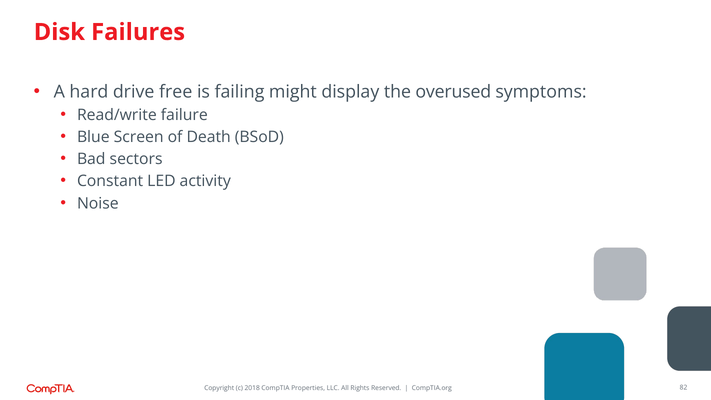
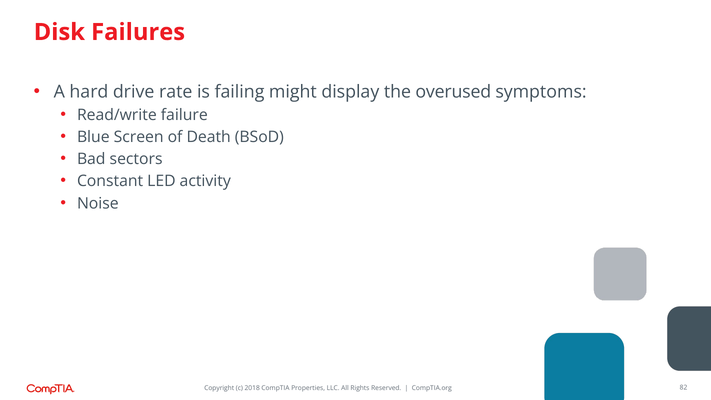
free: free -> rate (176, 92)
